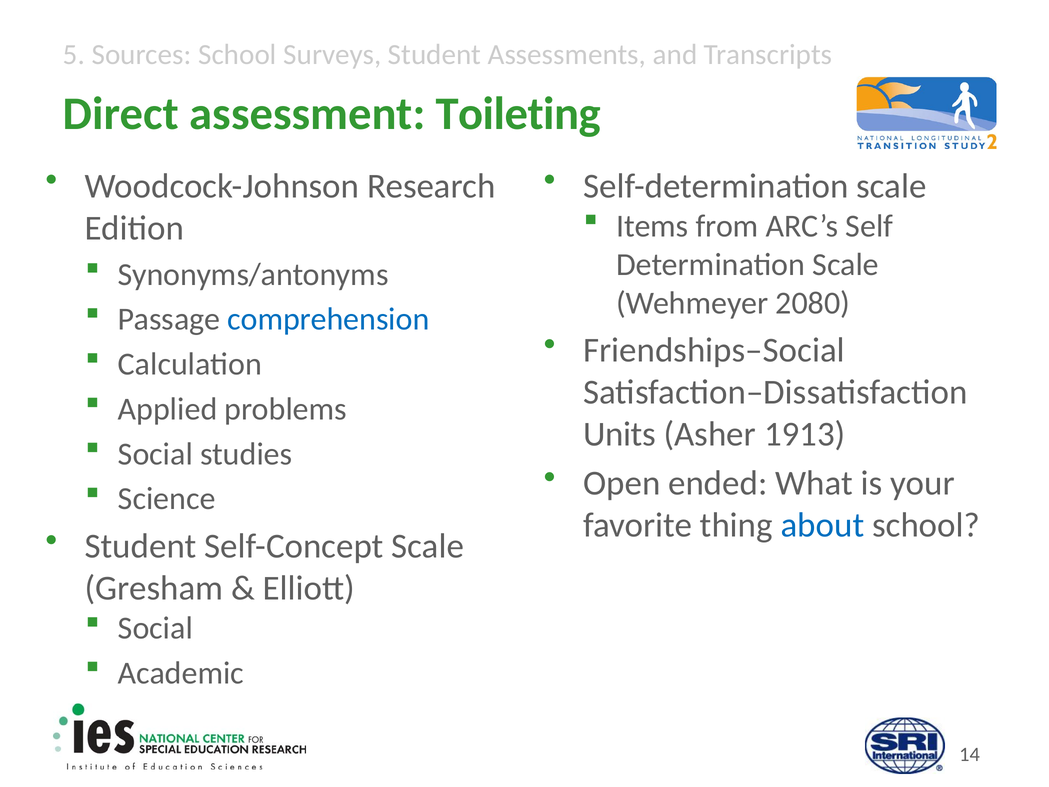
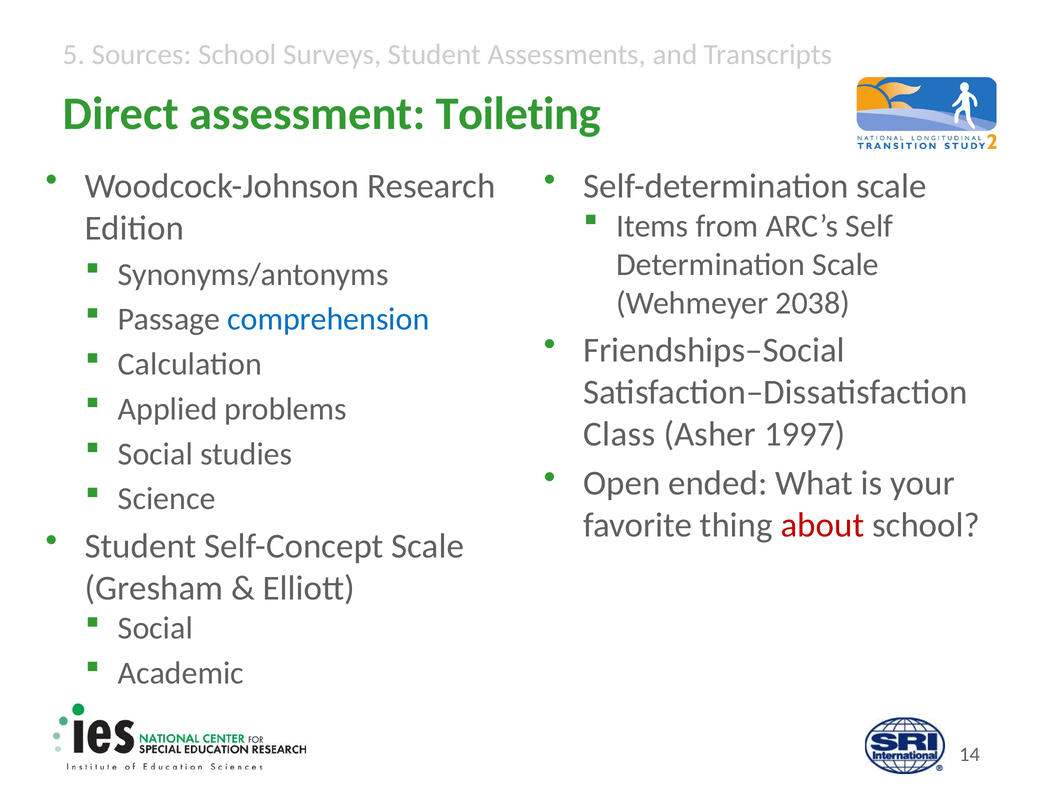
2080: 2080 -> 2038 (813, 303)
Units: Units -> Class (619, 434)
1913: 1913 -> 1997 (805, 434)
about colour: blue -> red (822, 525)
